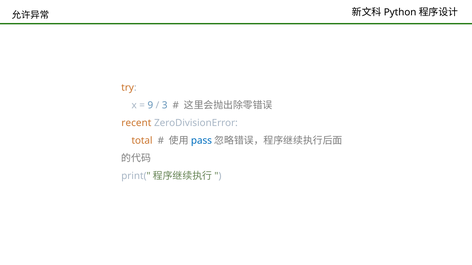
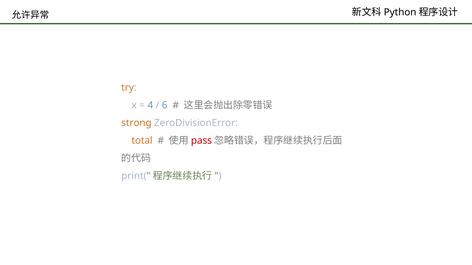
9: 9 -> 4 (150, 105)
3: 3 -> 6 (165, 105)
recent: recent -> strong (136, 123)
pass colour: blue -> red (201, 141)
